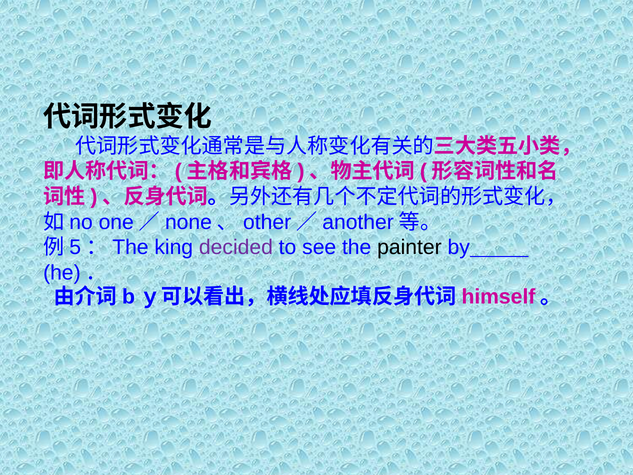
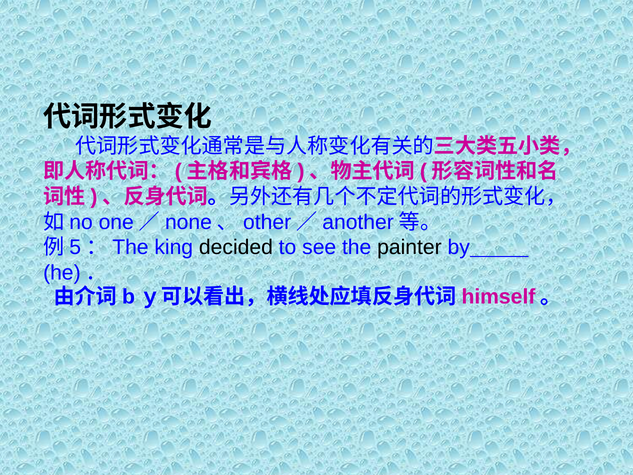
decided colour: purple -> black (236, 247)
